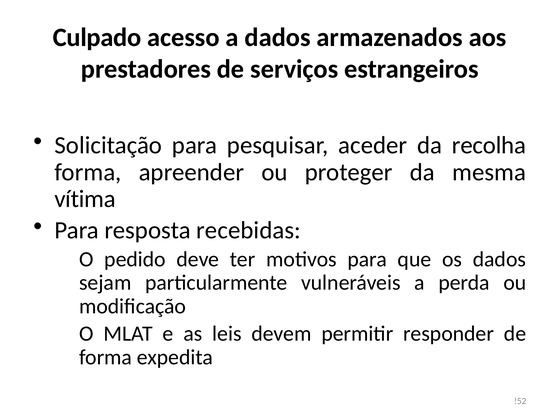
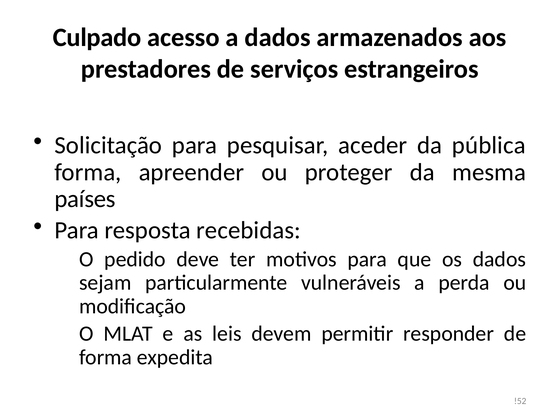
recolha: recolha -> pública (489, 145)
vítima: vítima -> países (85, 199)
